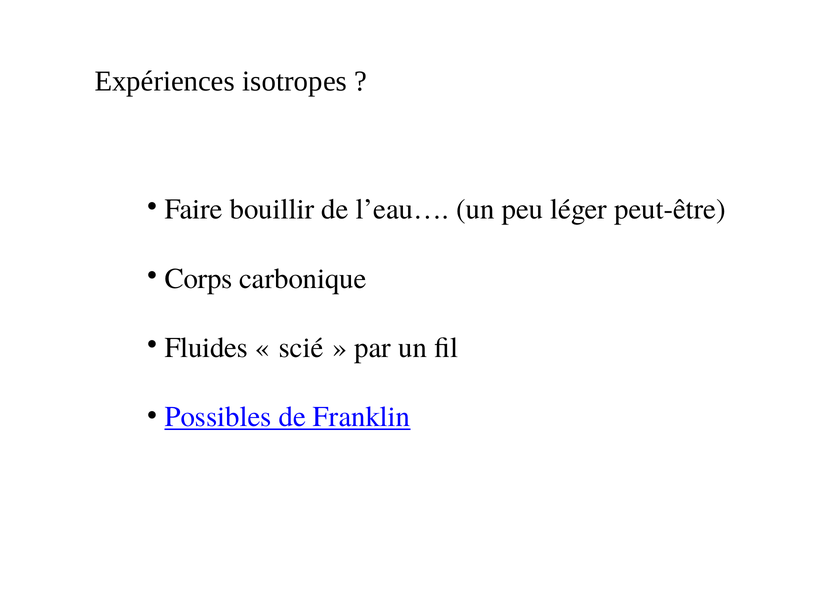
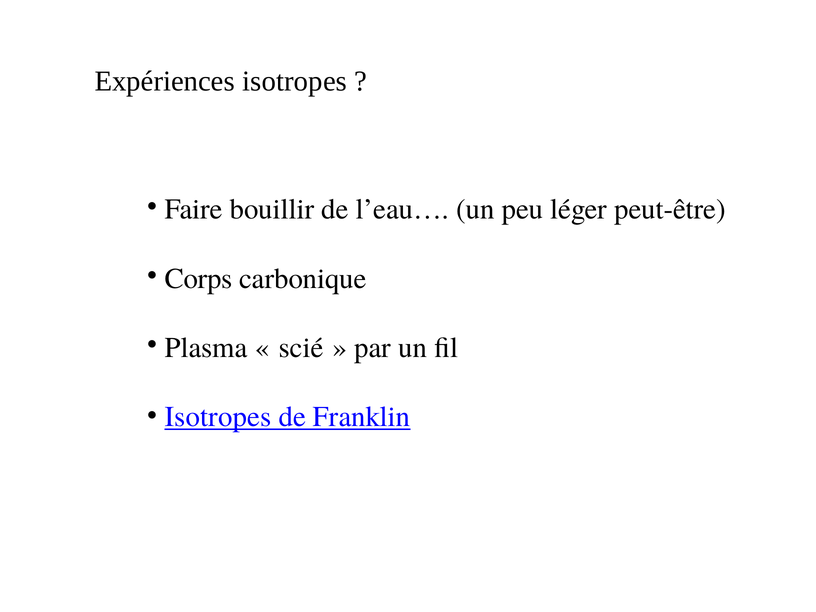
Fluides: Fluides -> Plasma (206, 348)
Possibles: Possibles -> Isotropes (218, 417)
